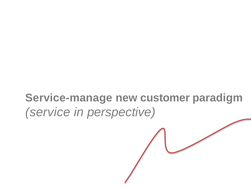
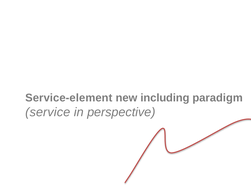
Service-manage: Service-manage -> Service-element (69, 98)
customer: customer -> including (165, 98)
